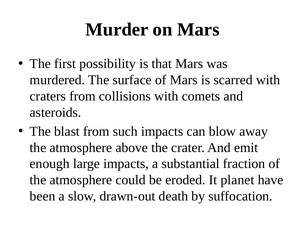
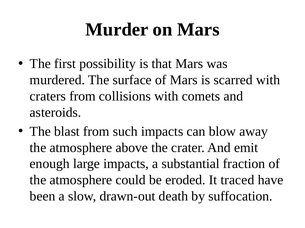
planet: planet -> traced (237, 181)
